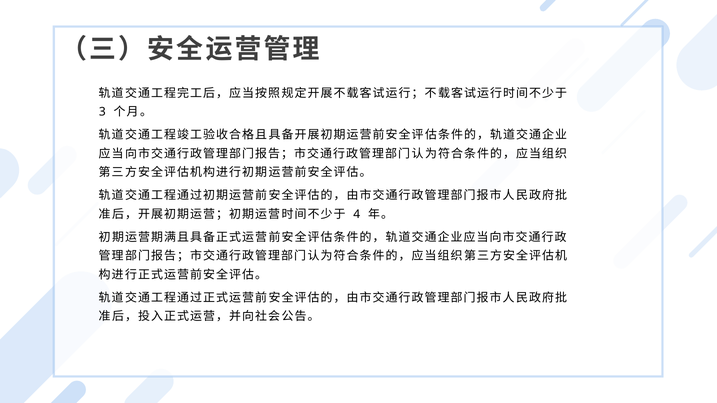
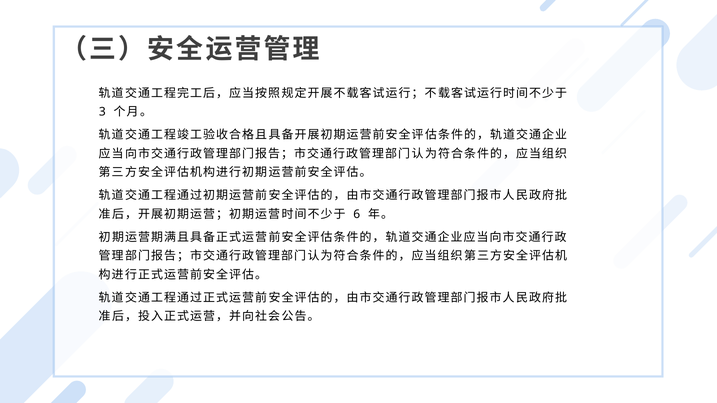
4: 4 -> 6 (357, 214)
